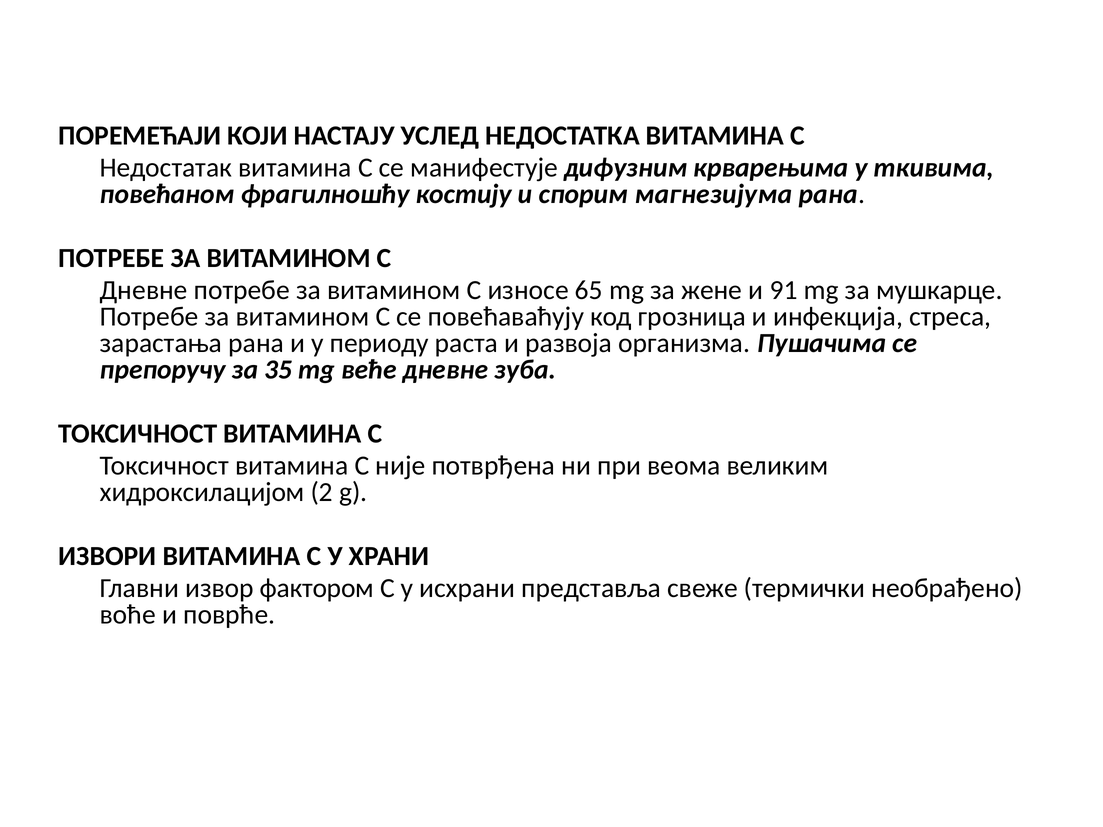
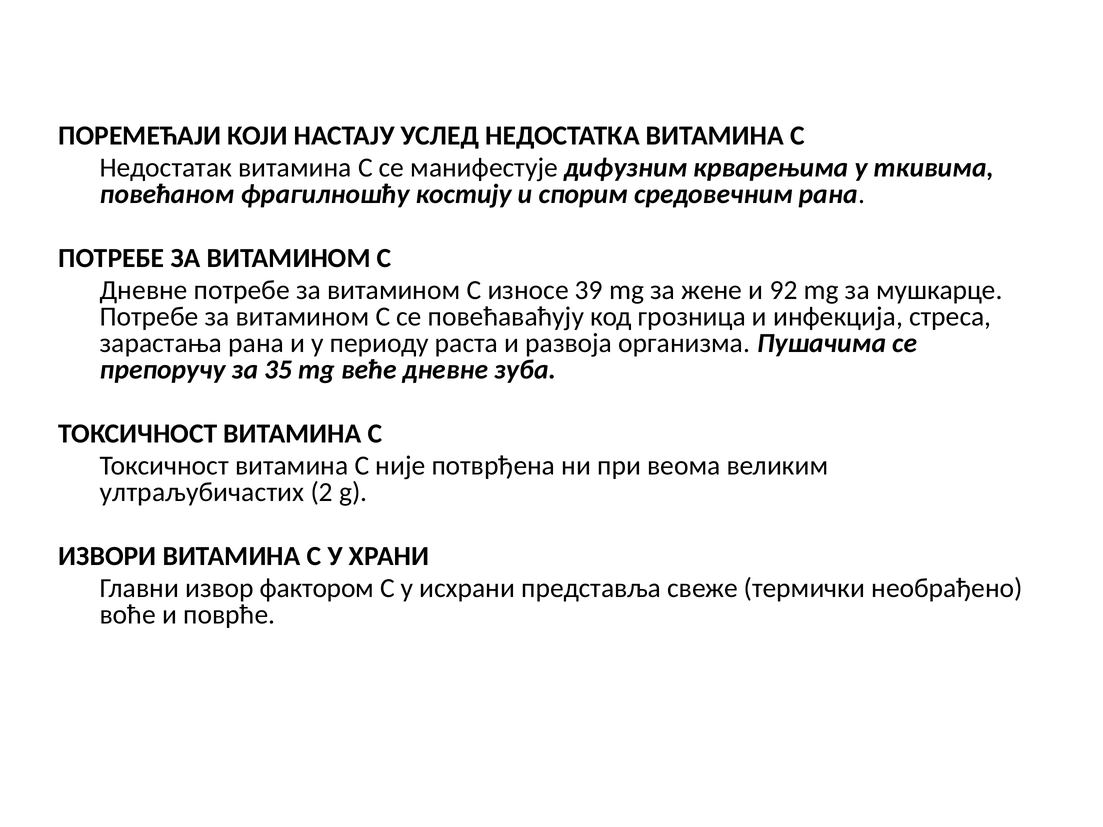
магнезијума: магнезијума -> средовечним (713, 194)
65: 65 -> 39 (589, 290)
91: 91 -> 92 (784, 290)
хидроксилацијом: хидроксилацијом -> ултраљубичастих (202, 492)
